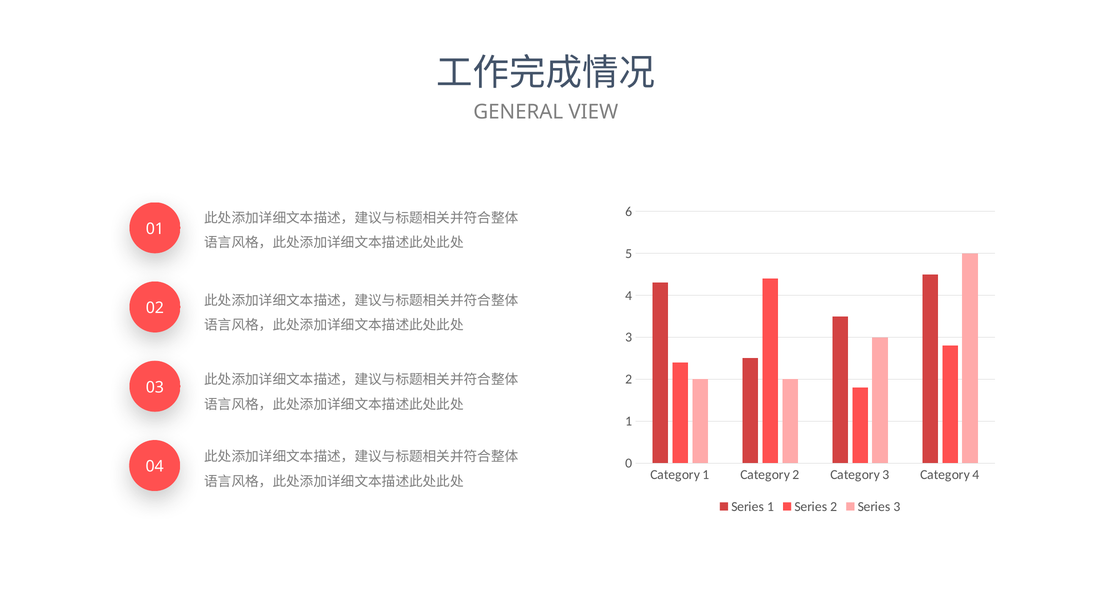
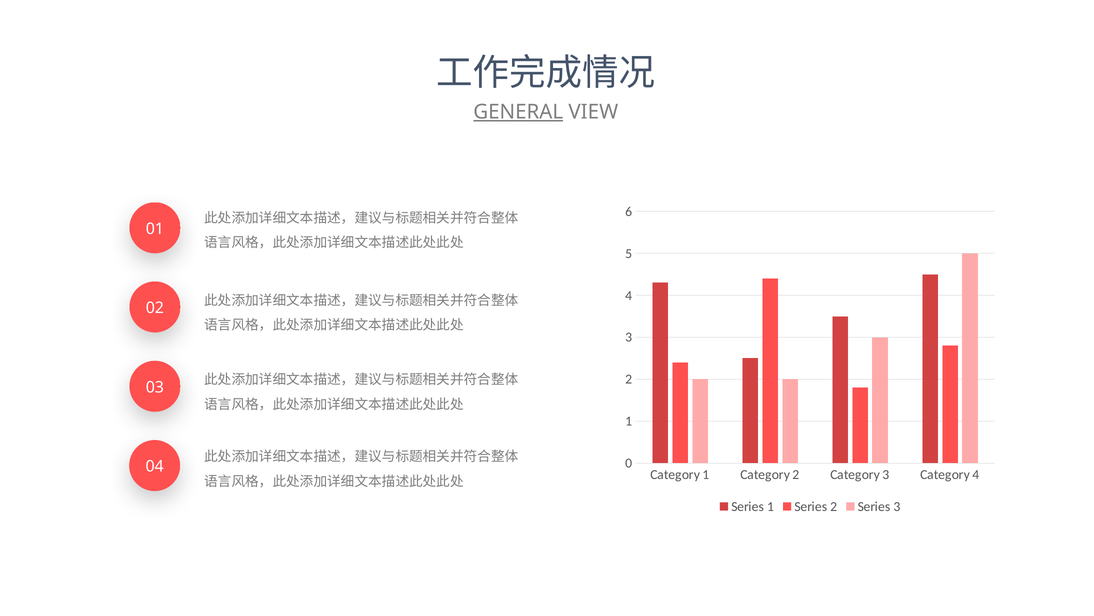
GENERAL underline: none -> present (518, 112)
